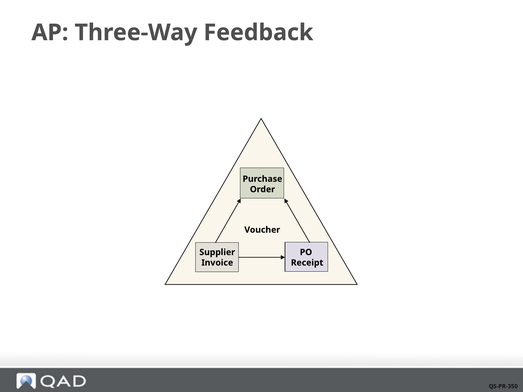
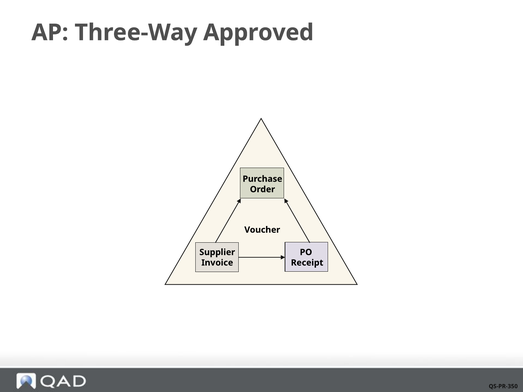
Feedback: Feedback -> Approved (258, 33)
